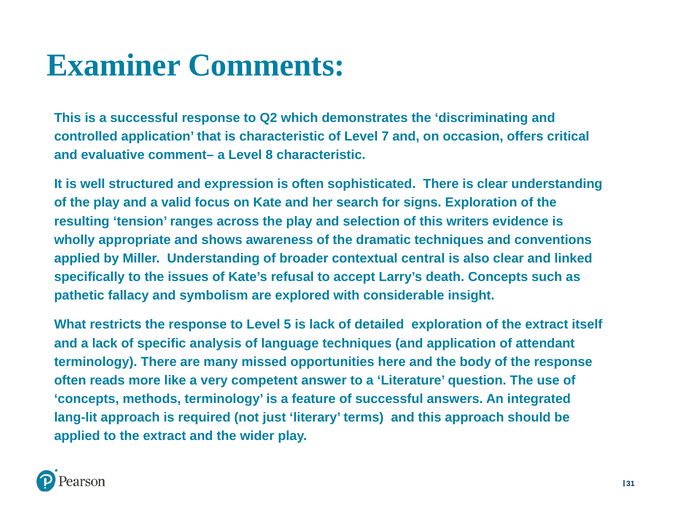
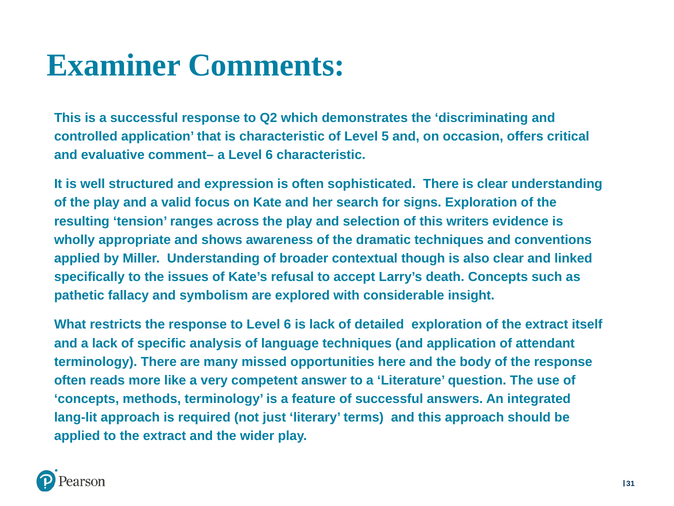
7: 7 -> 5 (385, 136)
a Level 8: 8 -> 6 (269, 155)
central: central -> though (423, 258)
to Level 5: 5 -> 6 (288, 324)
